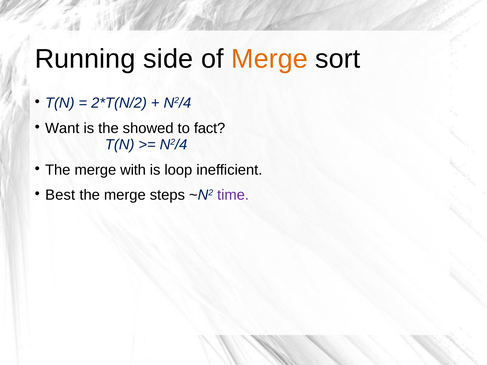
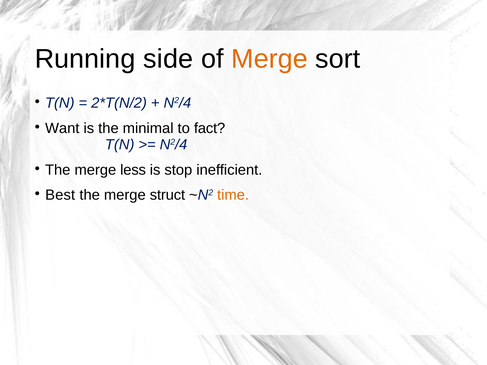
showed: showed -> minimal (148, 128)
with: with -> less (133, 170)
loop: loop -> stop (178, 170)
steps: steps -> struct (167, 195)
time colour: purple -> orange (233, 195)
